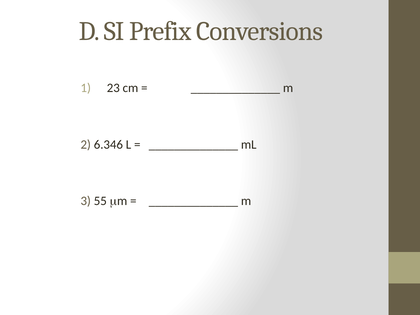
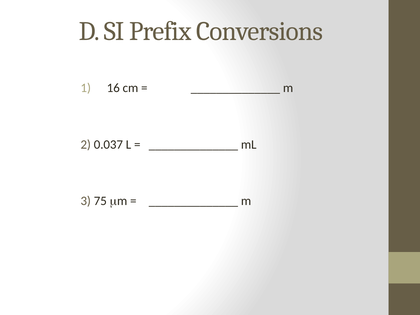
23: 23 -> 16 (113, 88)
6.346: 6.346 -> 0.037 (108, 145)
55: 55 -> 75 (100, 201)
